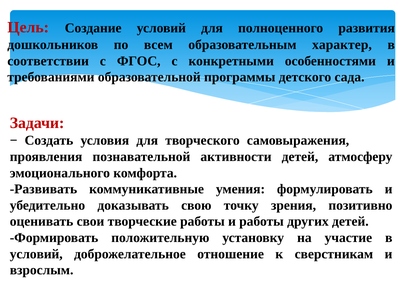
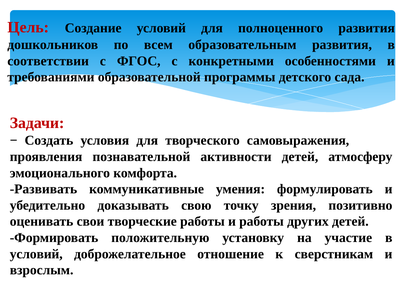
образовательным характер: характер -> развития (342, 45)
